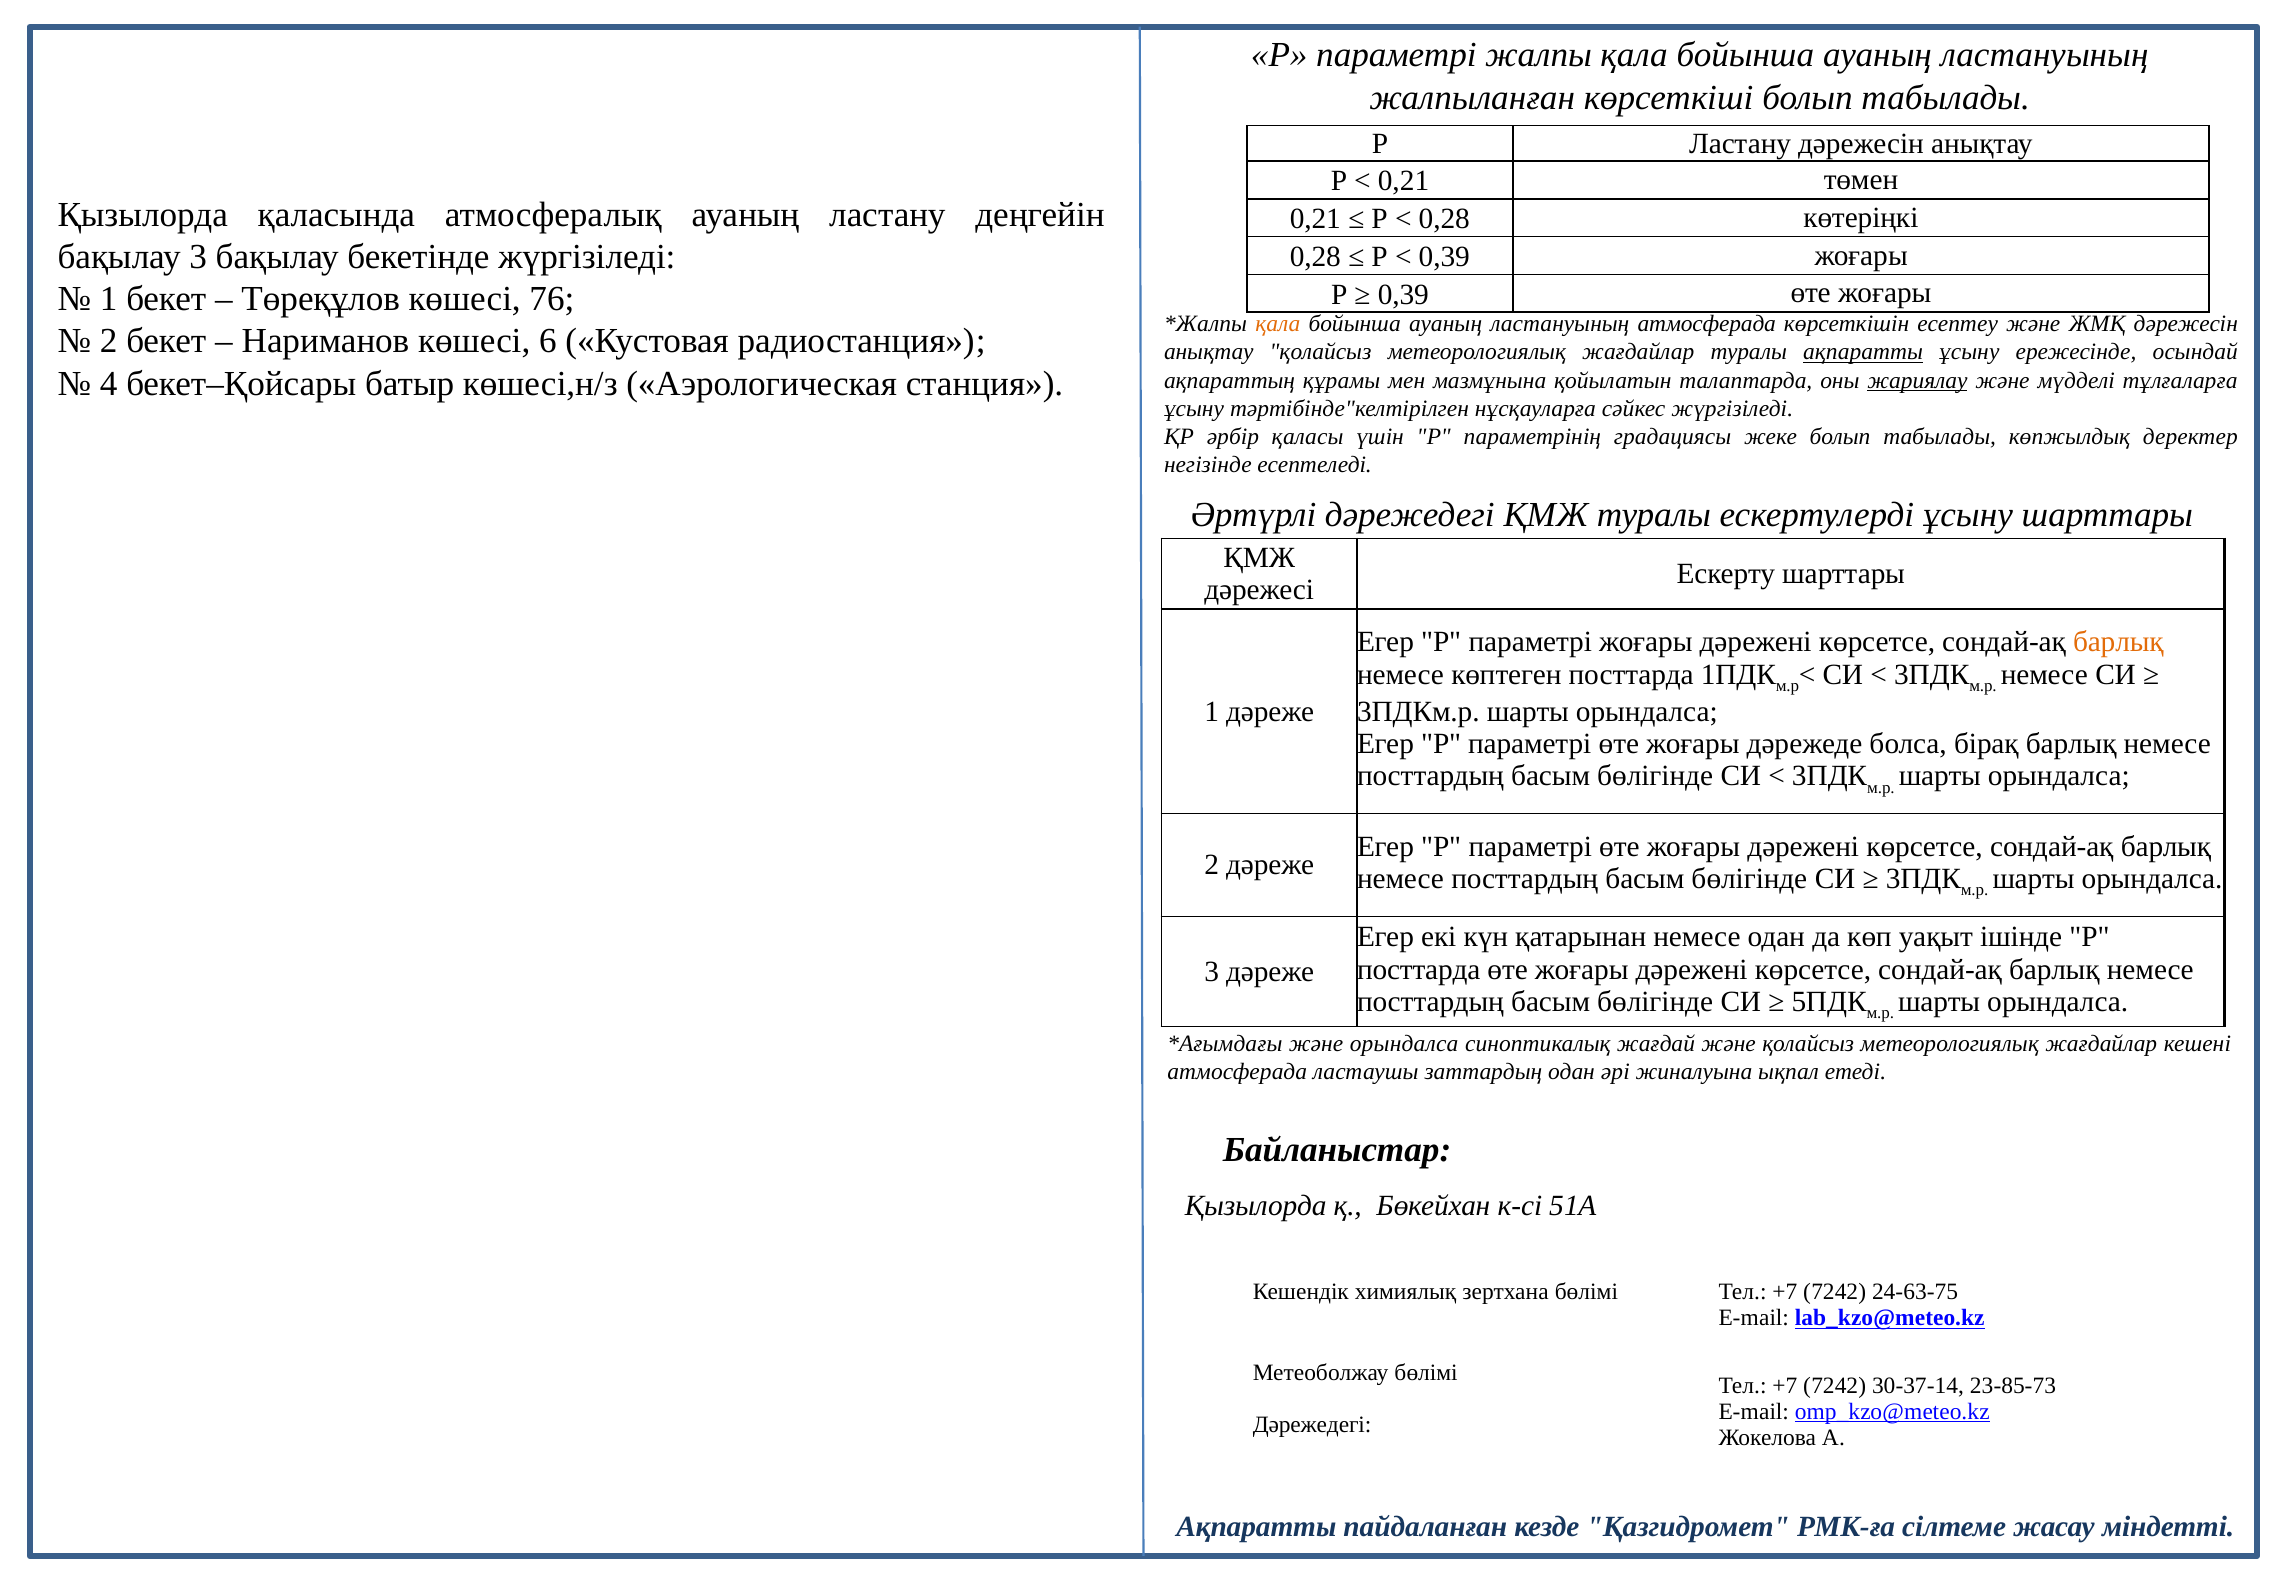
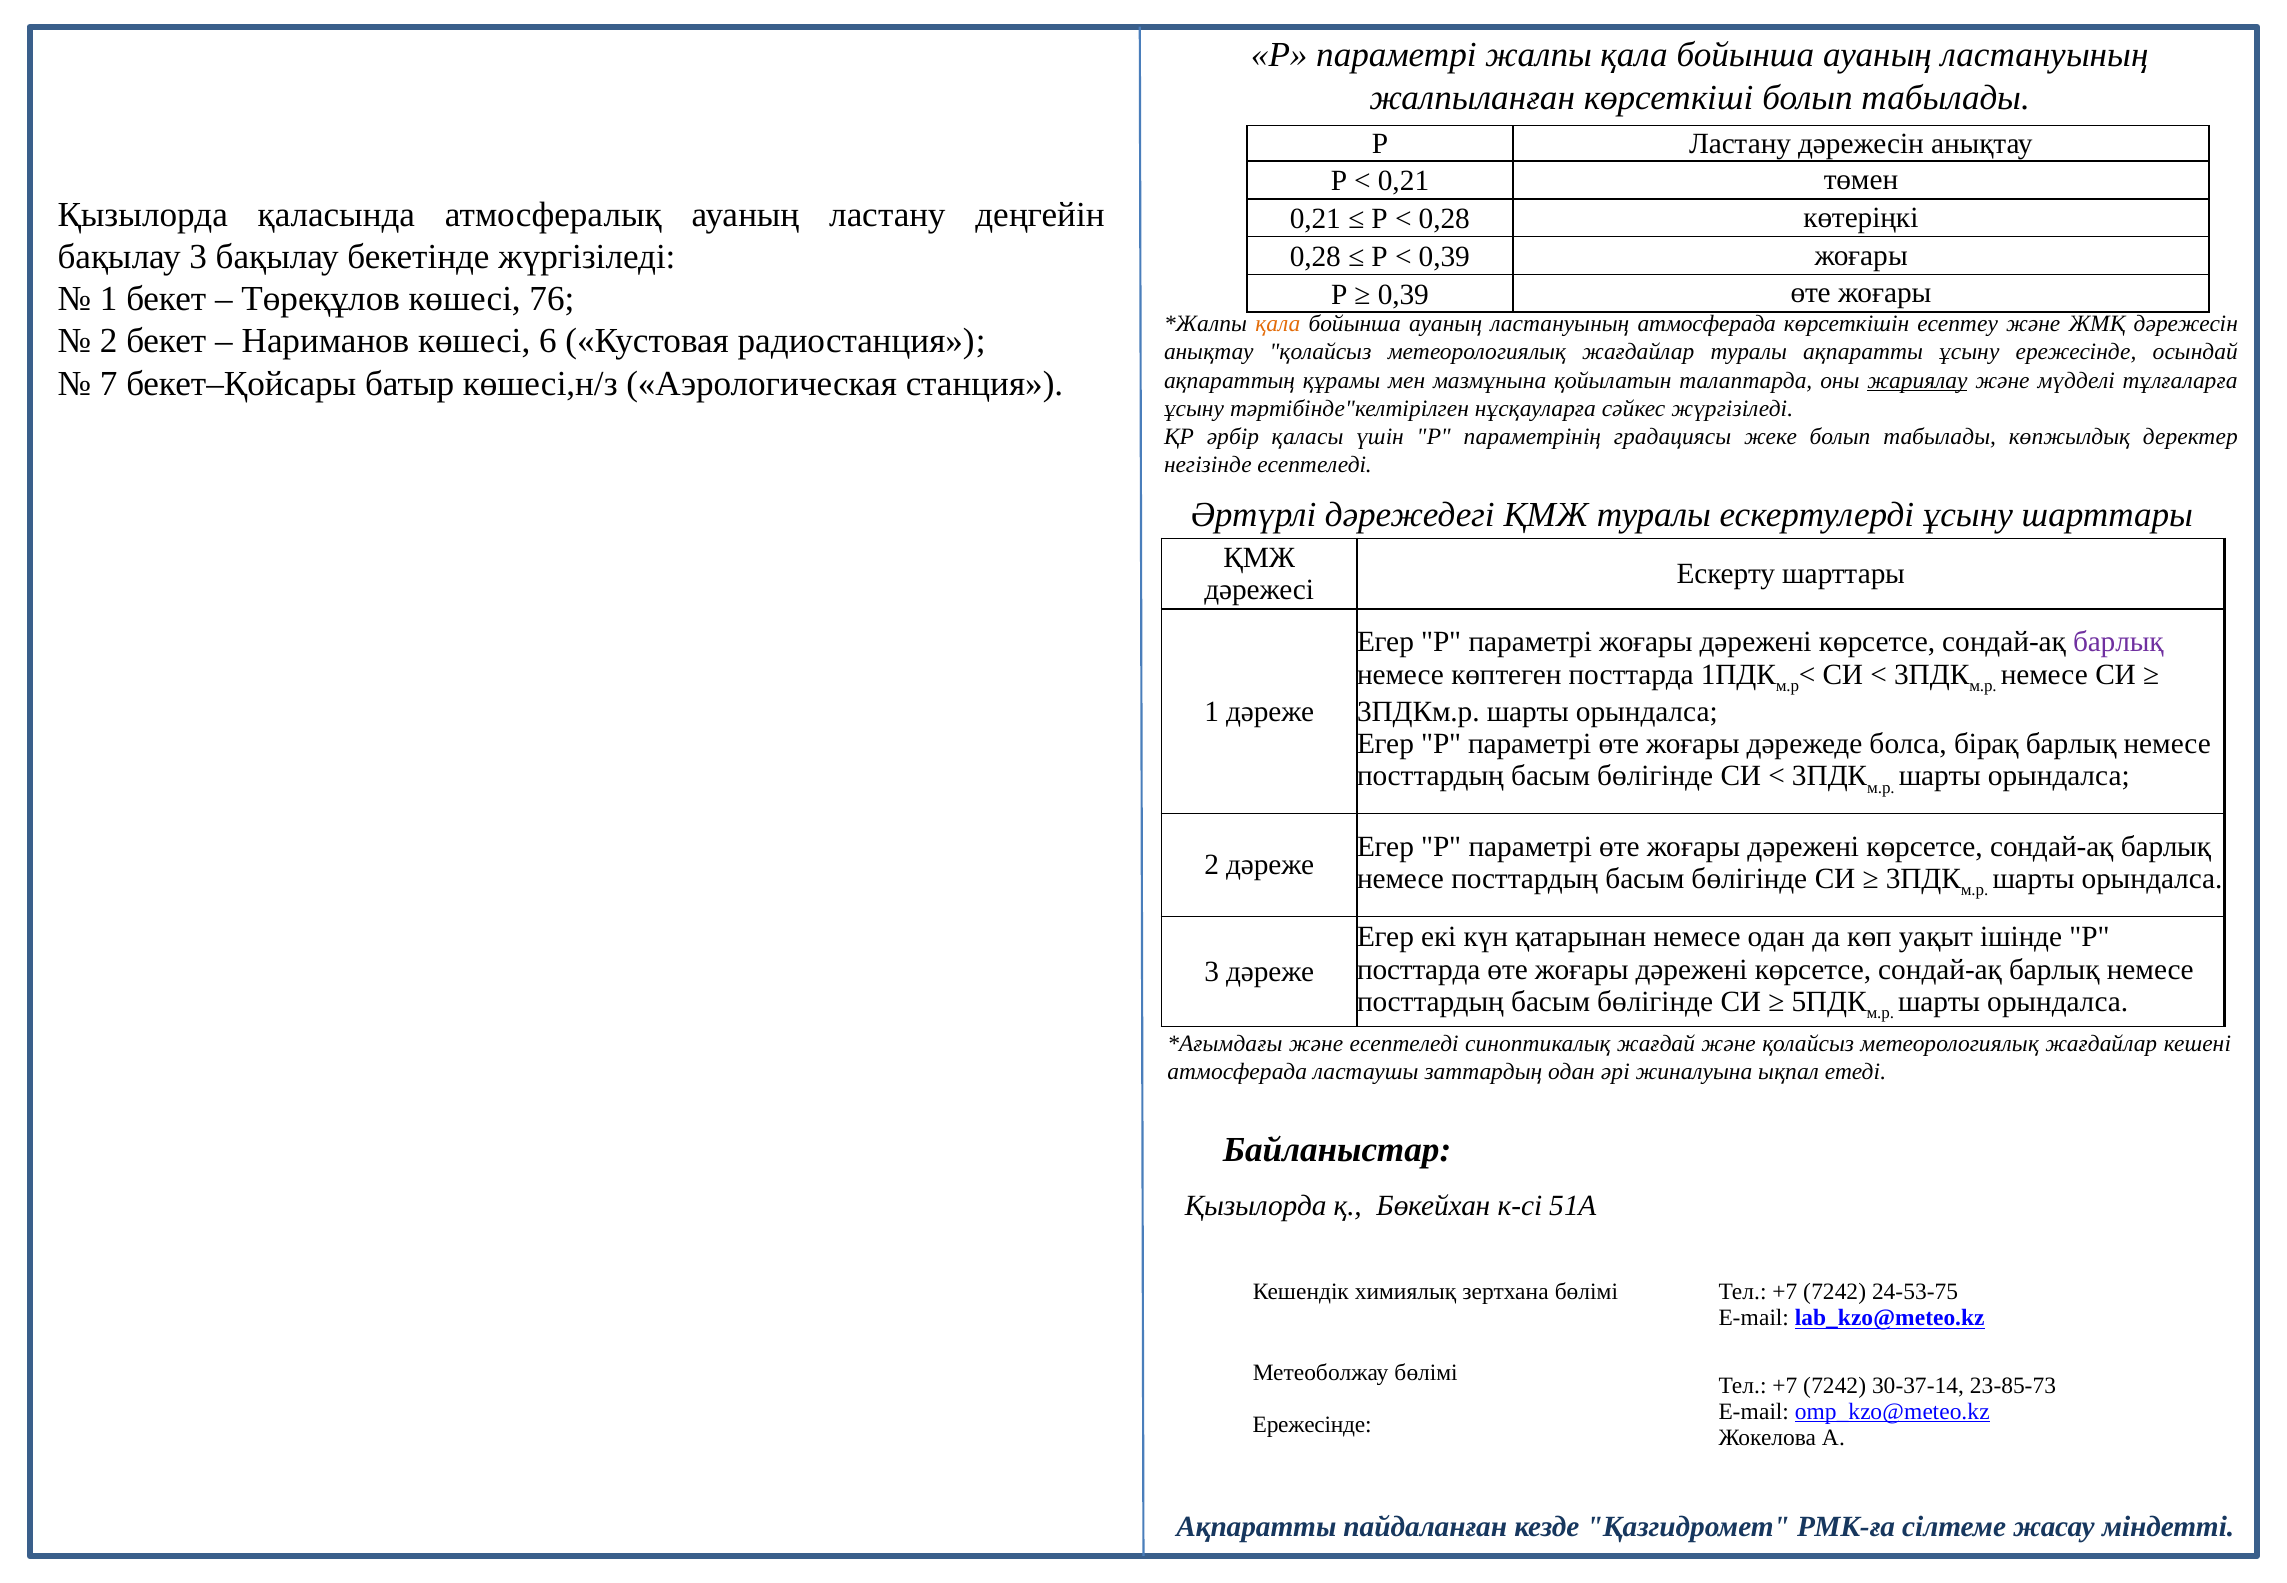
ақпаратты underline: present -> none (1863, 352)
4: 4 -> 7 (109, 384)
барлық colour: orange -> purple (2118, 642)
және орындалса: орындалса -> есептеледі (1404, 1044)
24-63-75: 24-63-75 -> 24-53-75 (1915, 1292)
Дәрежедегі: Дәрежедегі -> Ережесінде (1312, 1425)
